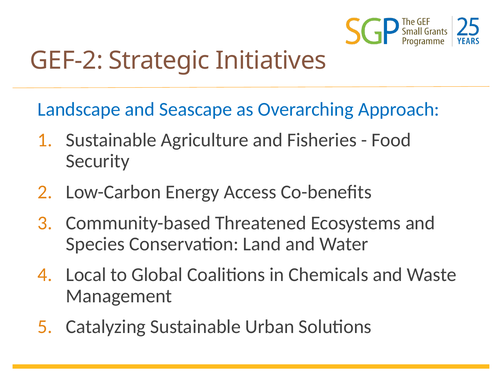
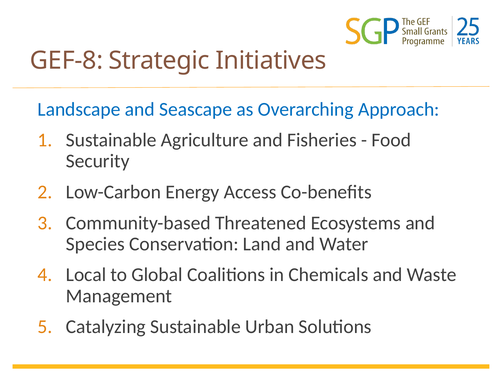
GEF-2: GEF-2 -> GEF-8 (67, 60)
